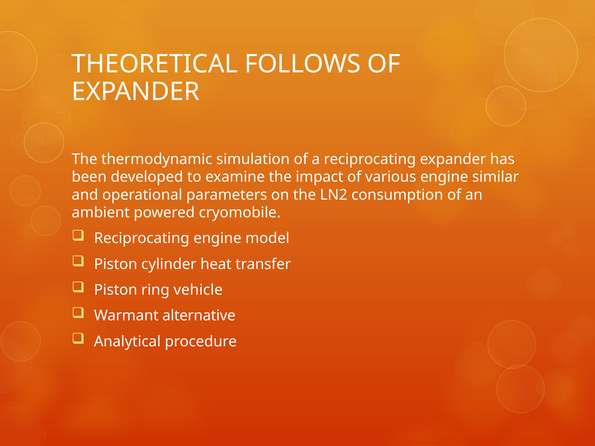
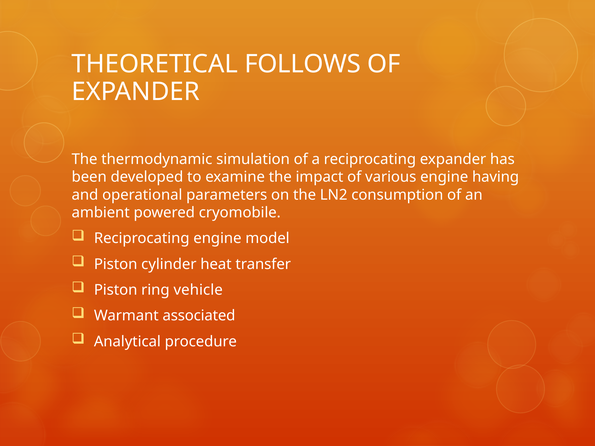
similar: similar -> having (496, 177)
alternative: alternative -> associated (199, 316)
